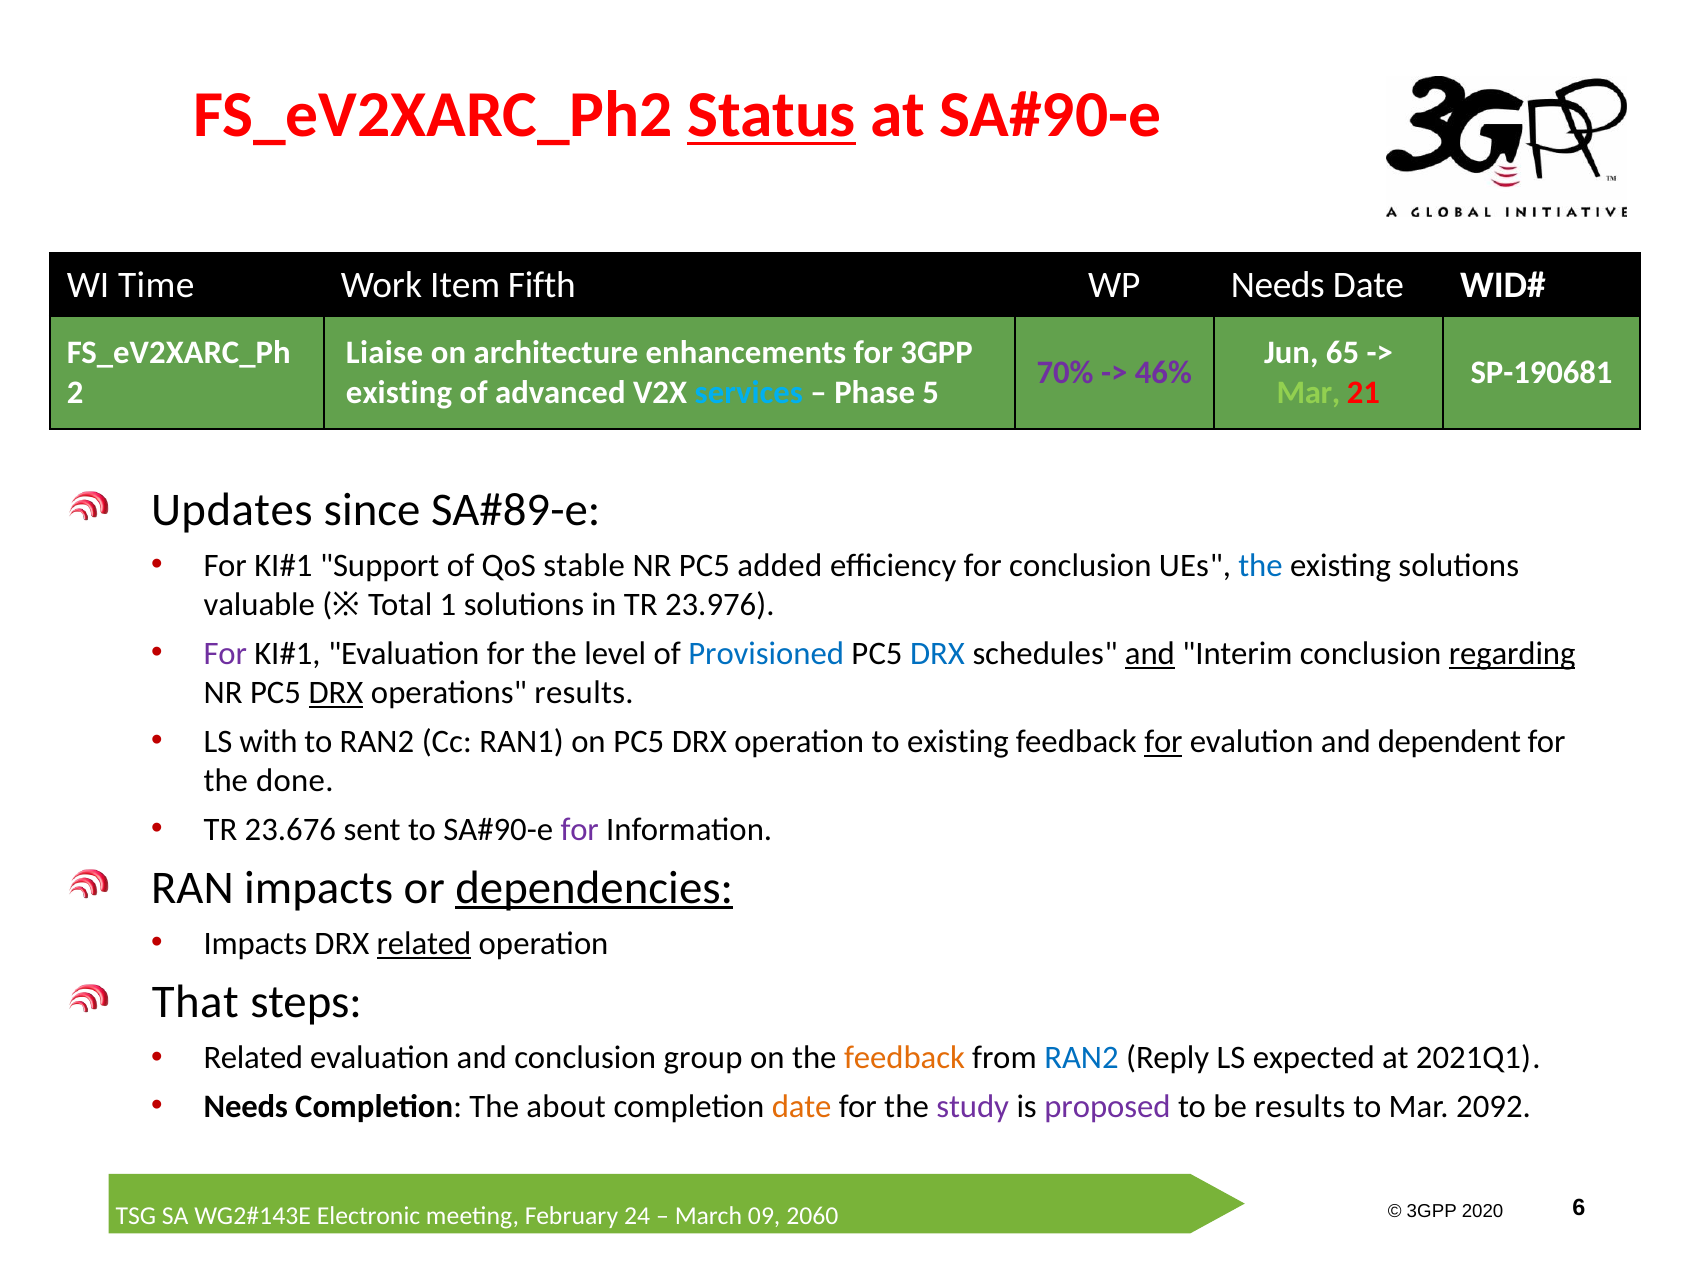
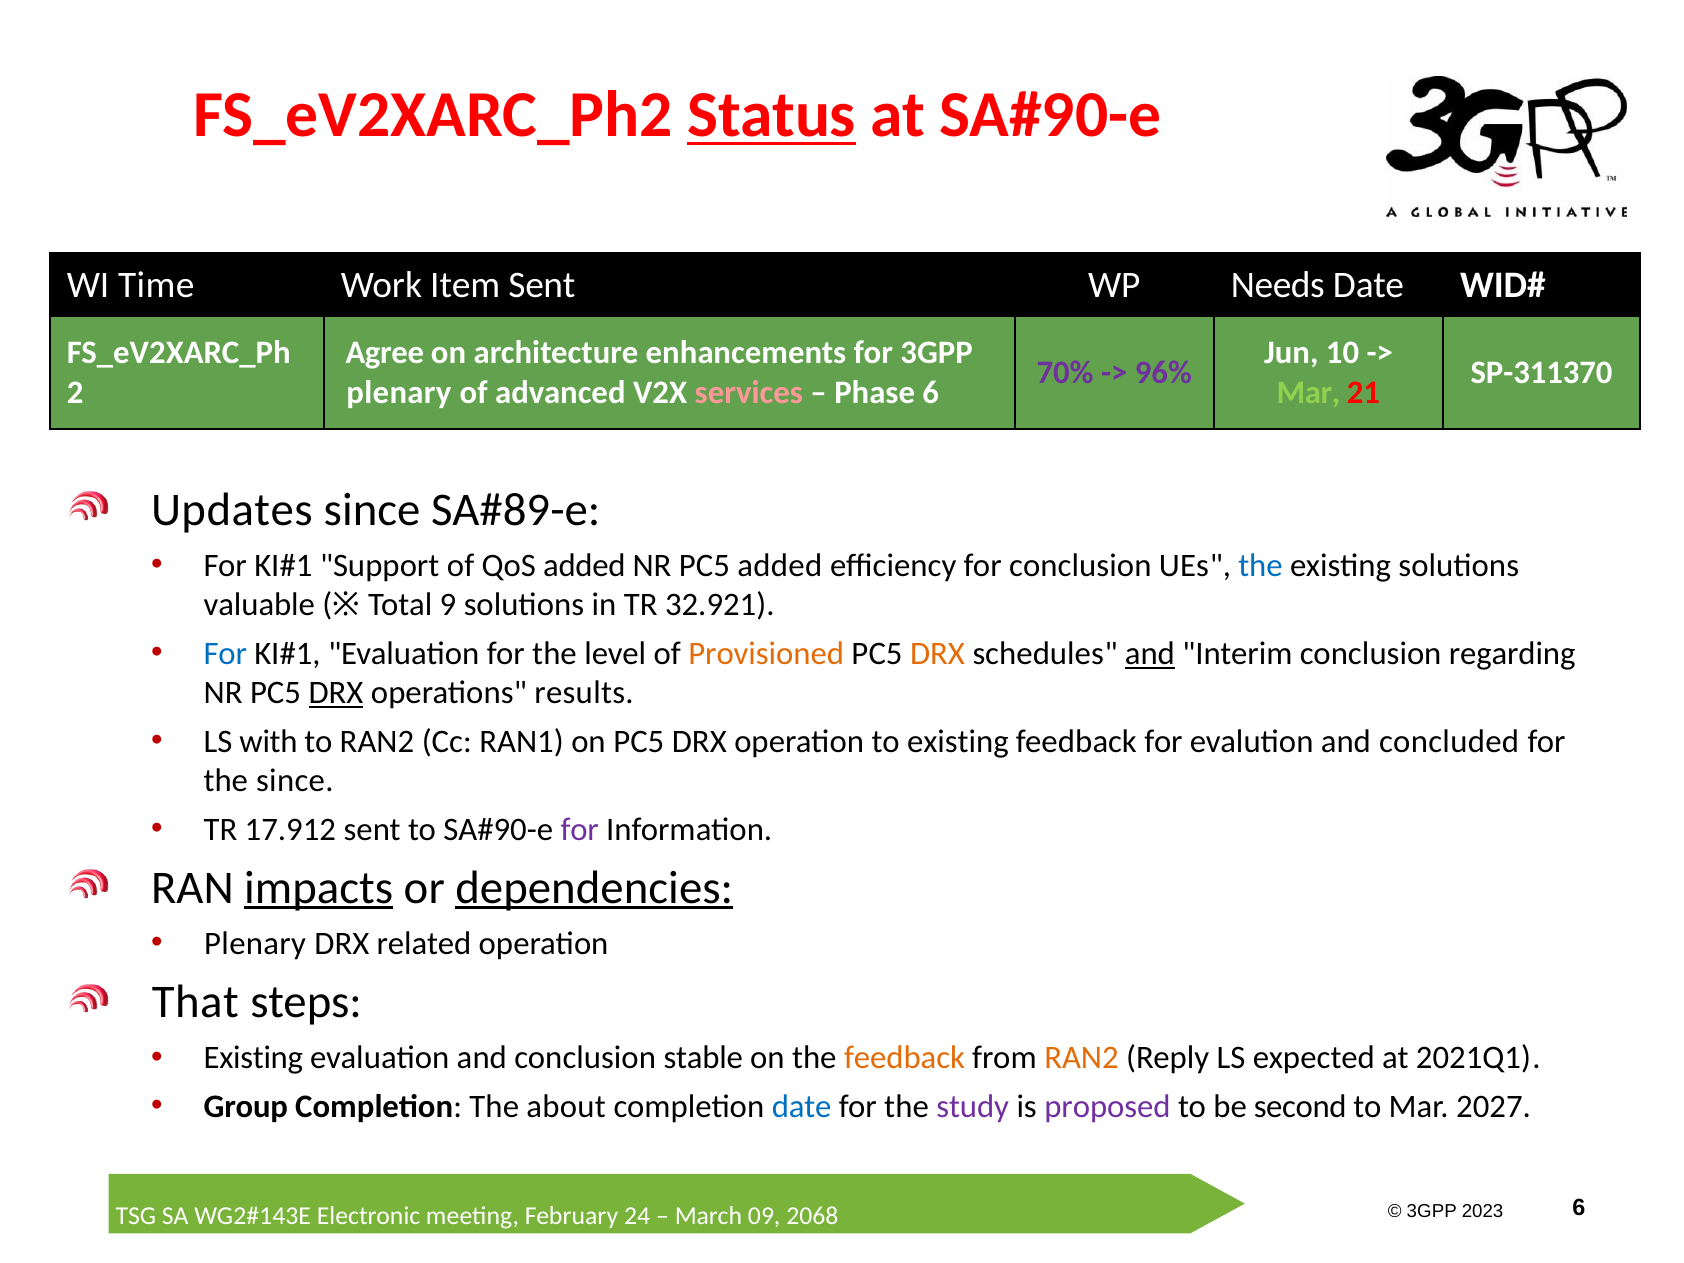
Item Fifth: Fifth -> Sent (542, 285)
Liaise: Liaise -> Agree (385, 353)
65: 65 -> 10 (1342, 353)
46%: 46% -> 96% (1163, 373)
SP-190681: SP-190681 -> SP-311370 (1542, 373)
existing: existing -> plenary (399, 393)
services colour: light blue -> pink (749, 393)
Phase 5: 5 -> 6 (931, 393)
QoS stable: stable -> added (584, 566)
1: 1 -> 9 (448, 605)
23.976: 23.976 -> 32.921 (720, 605)
For colour: purple -> blue (225, 654)
Provisioned colour: blue -> orange (766, 654)
DRX colour: blue -> orange (937, 654)
regarding underline: present -> none (1512, 654)
for underline: present -> none (1163, 742)
dependent: dependent -> concluded (1449, 742)
the done: done -> since (295, 781)
23.676: 23.676 -> 17.912 (290, 830)
impacts underline: none -> present (319, 888)
Impacts: Impacts -> Plenary (255, 944)
related underline: present -> none (424, 944)
Related: Related -> Existing (253, 1058)
group: group -> stable (703, 1058)
RAN2 colour: blue -> orange (1081, 1058)
Needs: Needs -> Group (246, 1107)
date colour: orange -> blue (802, 1107)
be results: results -> second (1300, 1107)
2092: 2092 -> 2027 (1494, 1107)
2020: 2020 -> 2023 (1483, 1211)
2060: 2060 -> 2068 (812, 1216)
